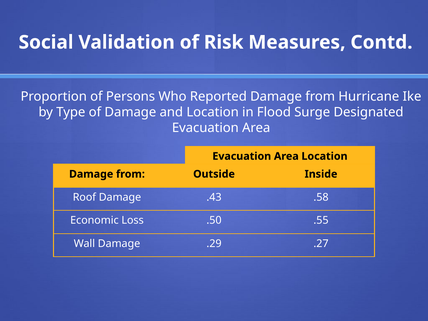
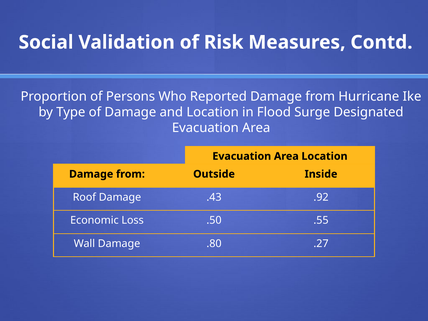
.58: .58 -> .92 (321, 197)
.29: .29 -> .80 (214, 244)
